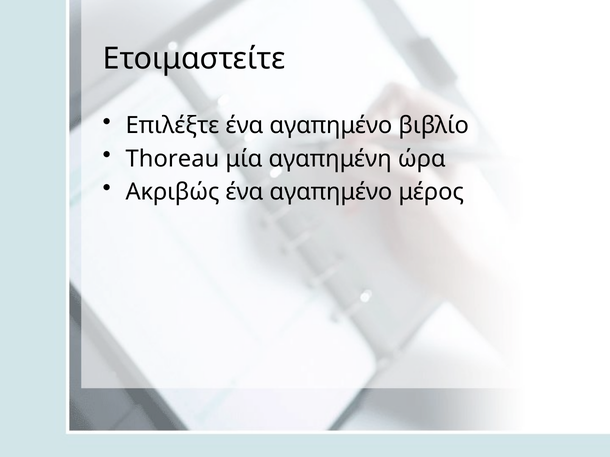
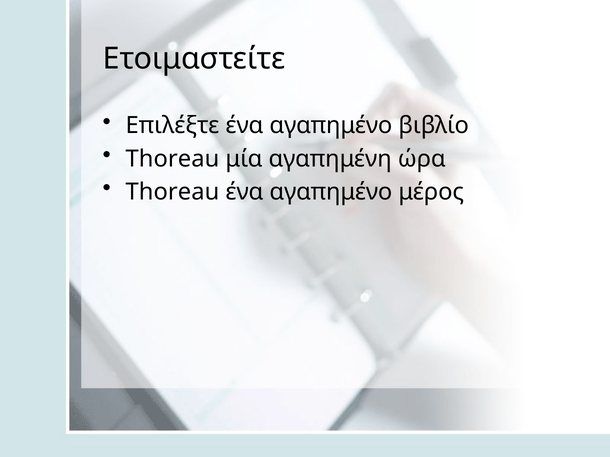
Ακριβώς: Ακριβώς -> Thoreau (172, 192)
